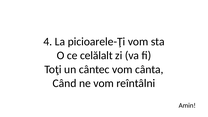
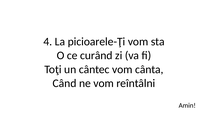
celălalt: celălalt -> curând (96, 55)
